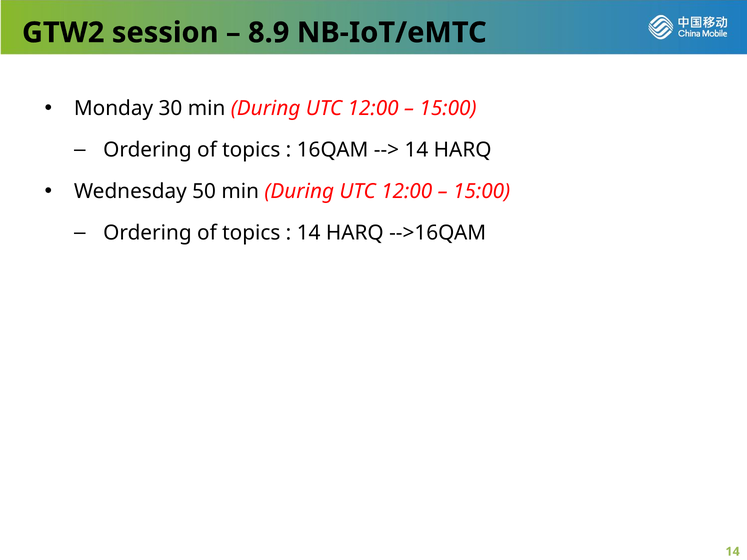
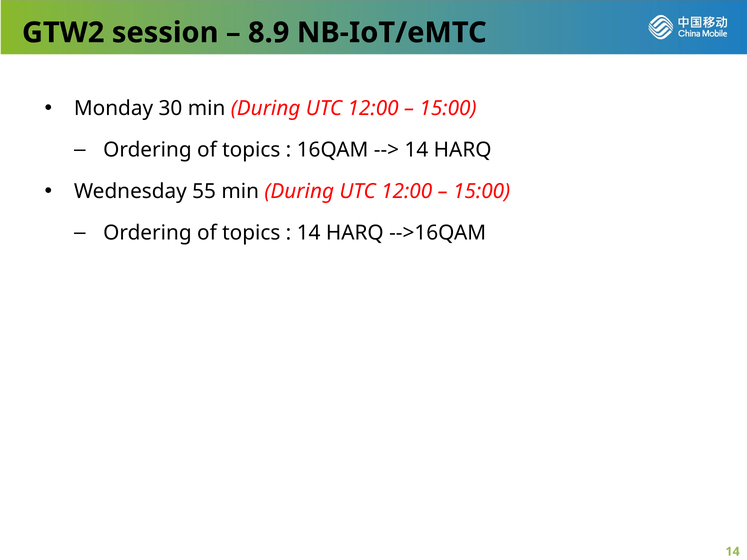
50: 50 -> 55 (204, 192)
